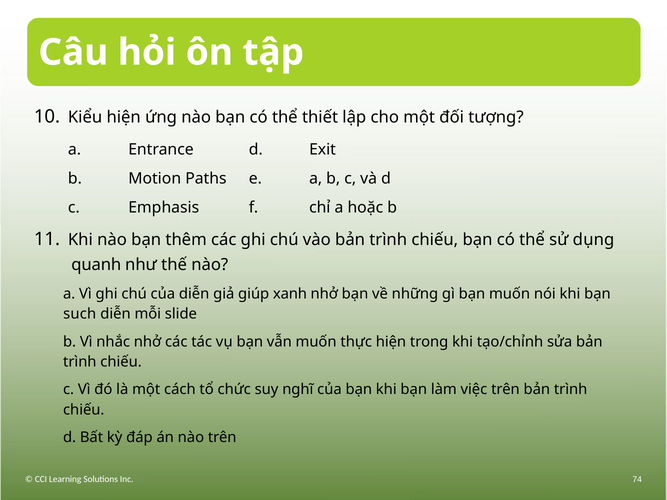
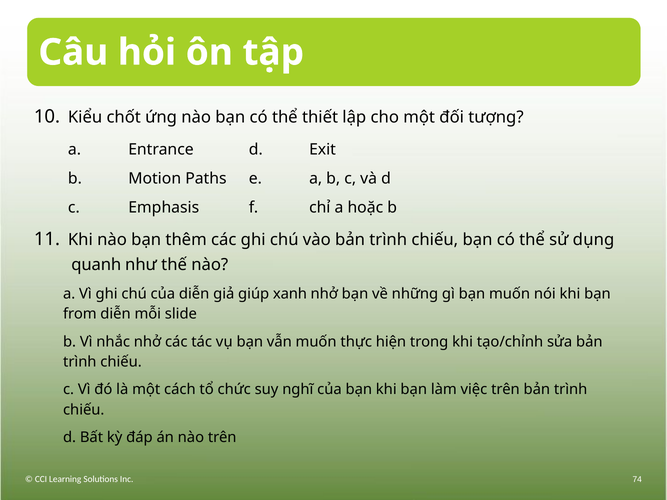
Kiểu hiện: hiện -> chốt (124, 118)
such: such -> from (80, 314)
